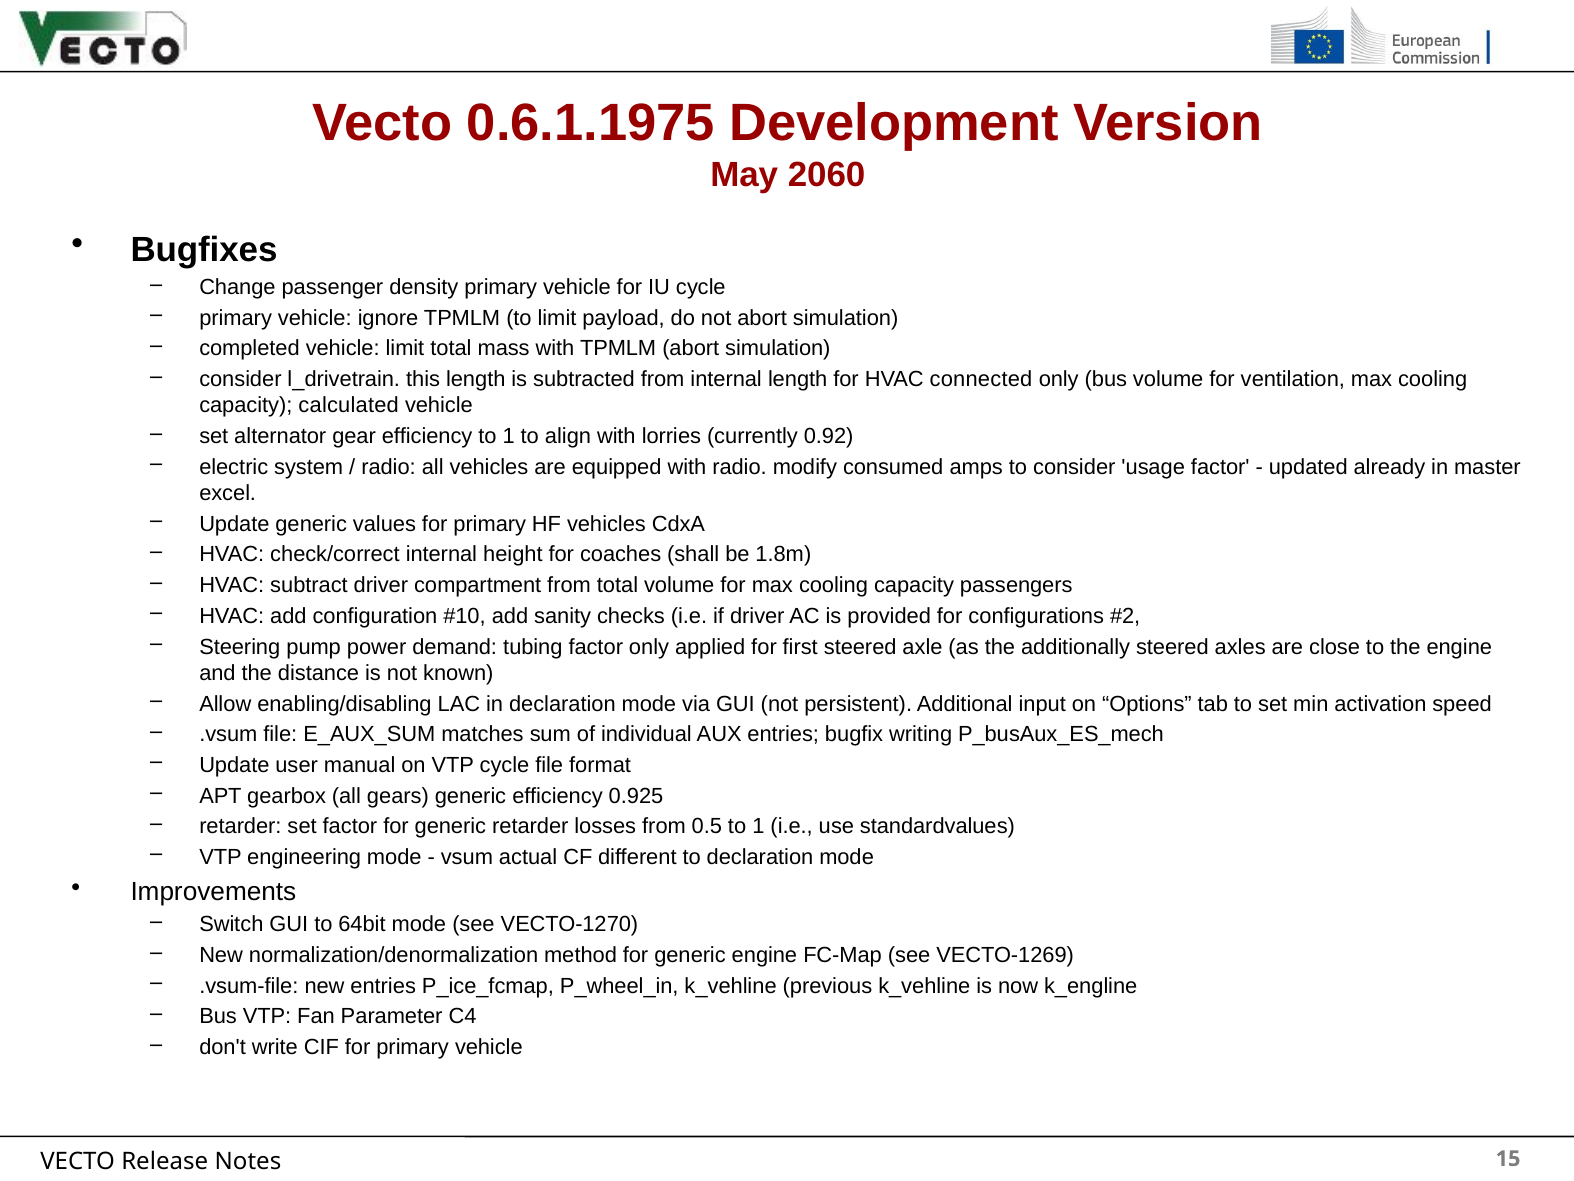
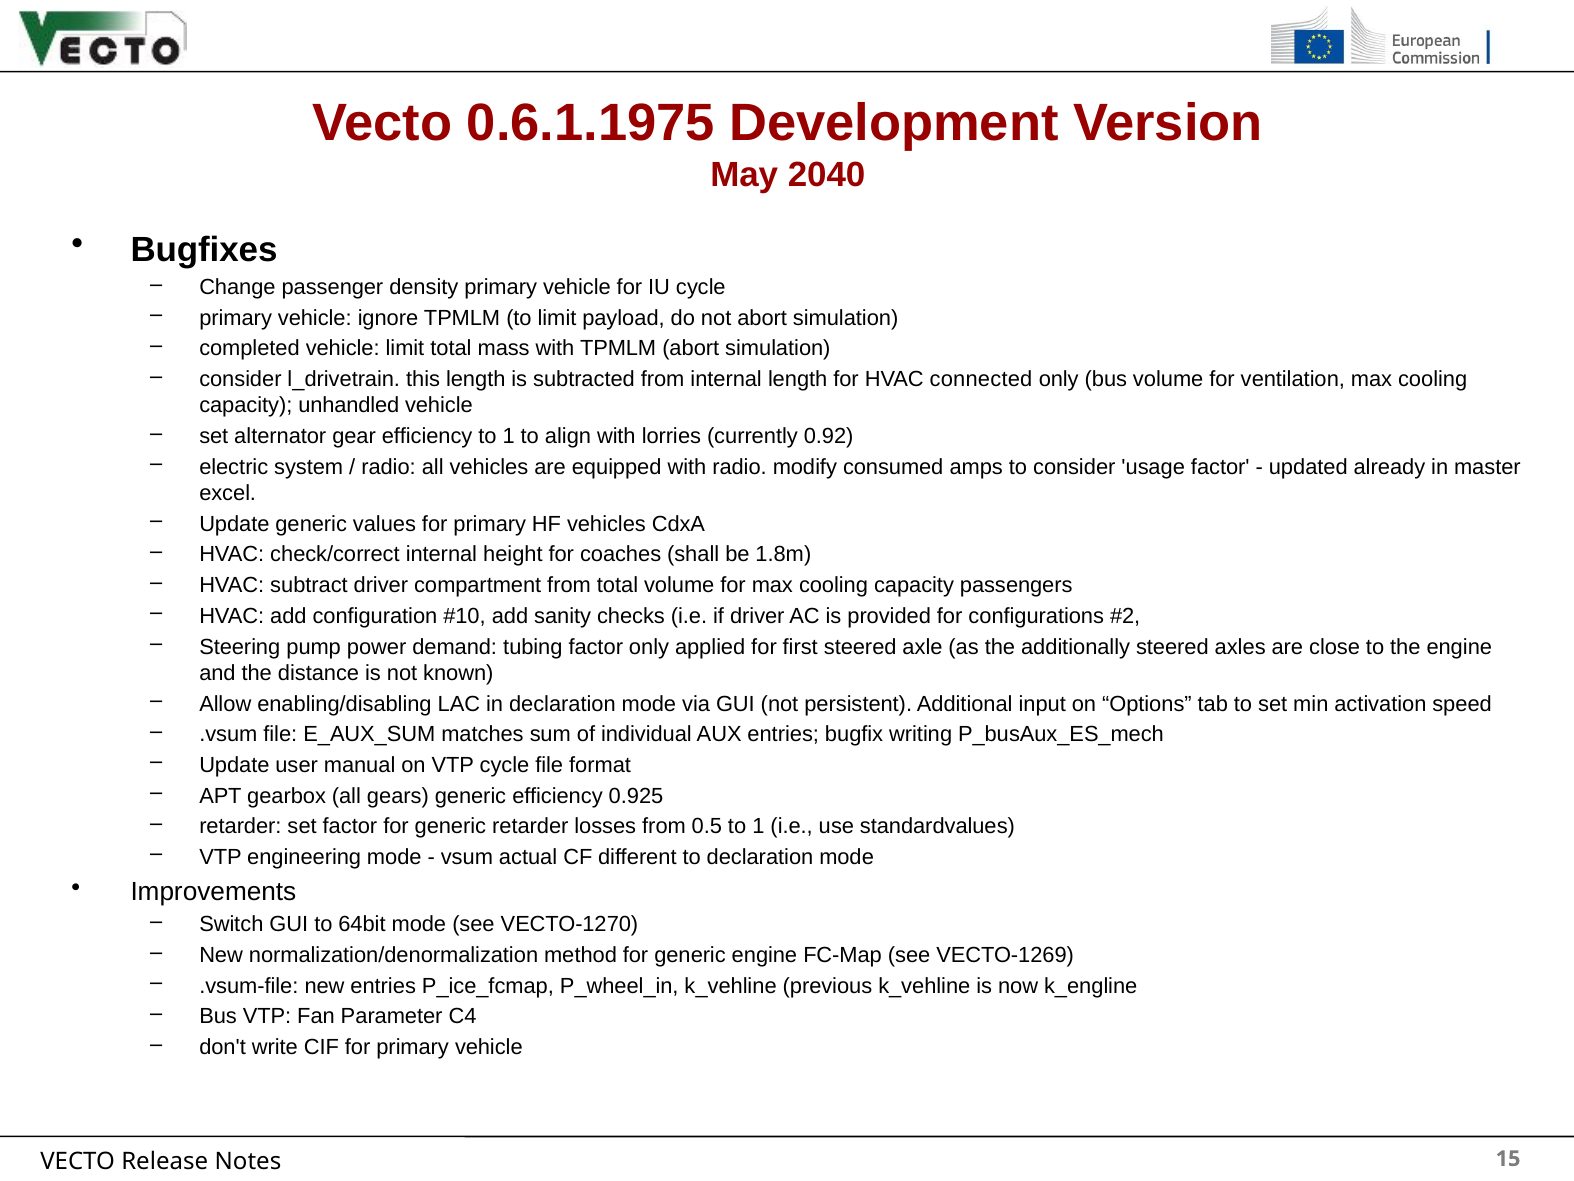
2060: 2060 -> 2040 (827, 175)
calculated: calculated -> unhandled (349, 406)
